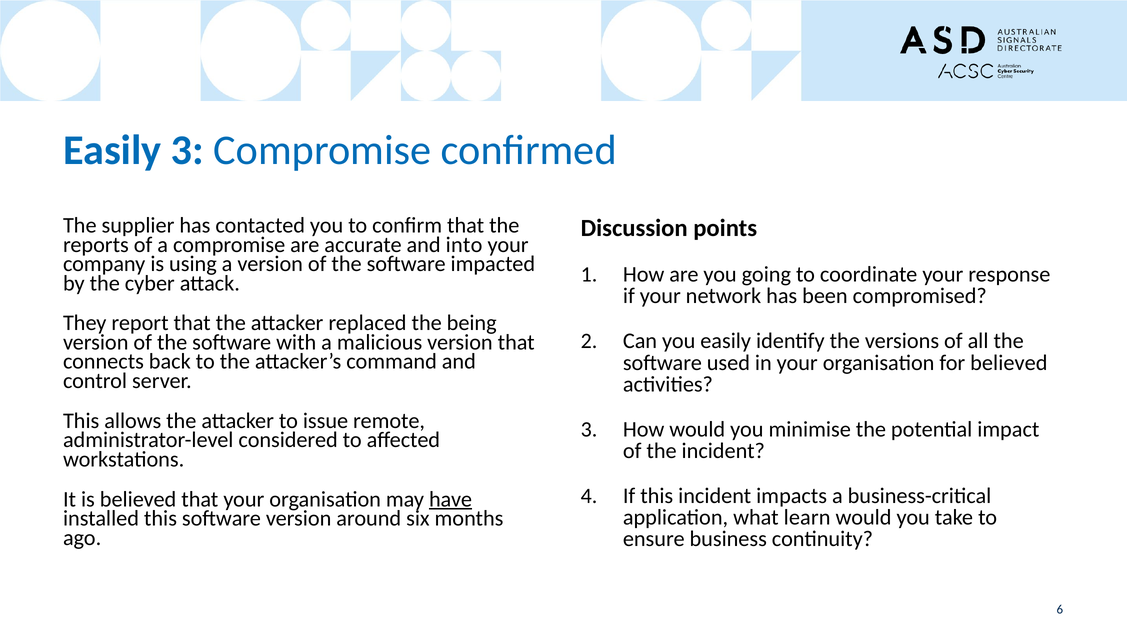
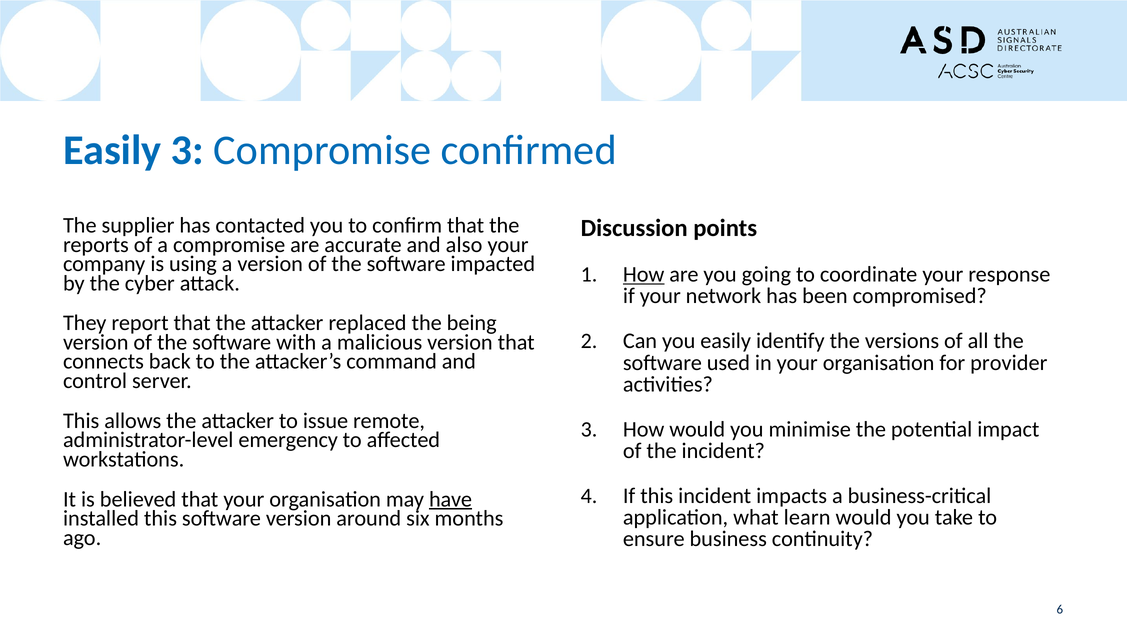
into: into -> also (464, 245)
How underline: none -> present (644, 274)
for believed: believed -> provider (1009, 363)
considered: considered -> emergency (288, 440)
